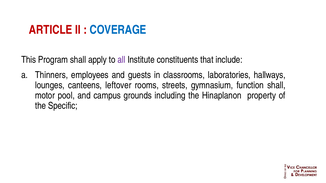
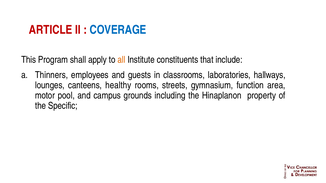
all colour: purple -> orange (121, 60)
leftover: leftover -> healthy (118, 86)
function shall: shall -> area (276, 86)
